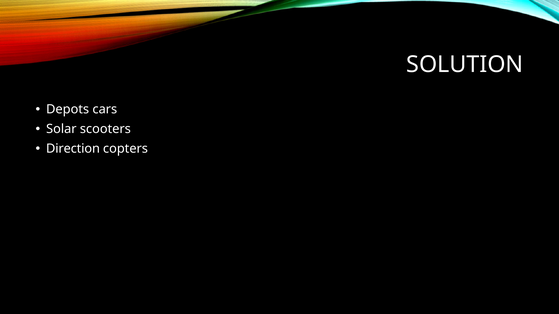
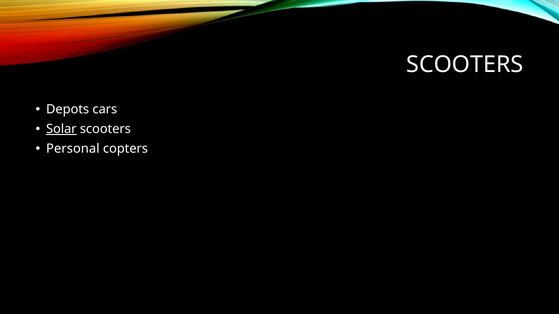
SOLUTION: SOLUTION -> SCOOTERS (465, 65)
Solar underline: none -> present (61, 129)
Direction: Direction -> Personal (73, 149)
